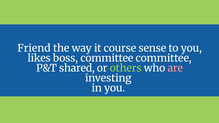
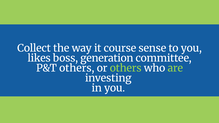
Friend: Friend -> Collect (34, 48)
boss committee: committee -> generation (107, 58)
P&T shared: shared -> others (77, 68)
are colour: pink -> light green (175, 68)
